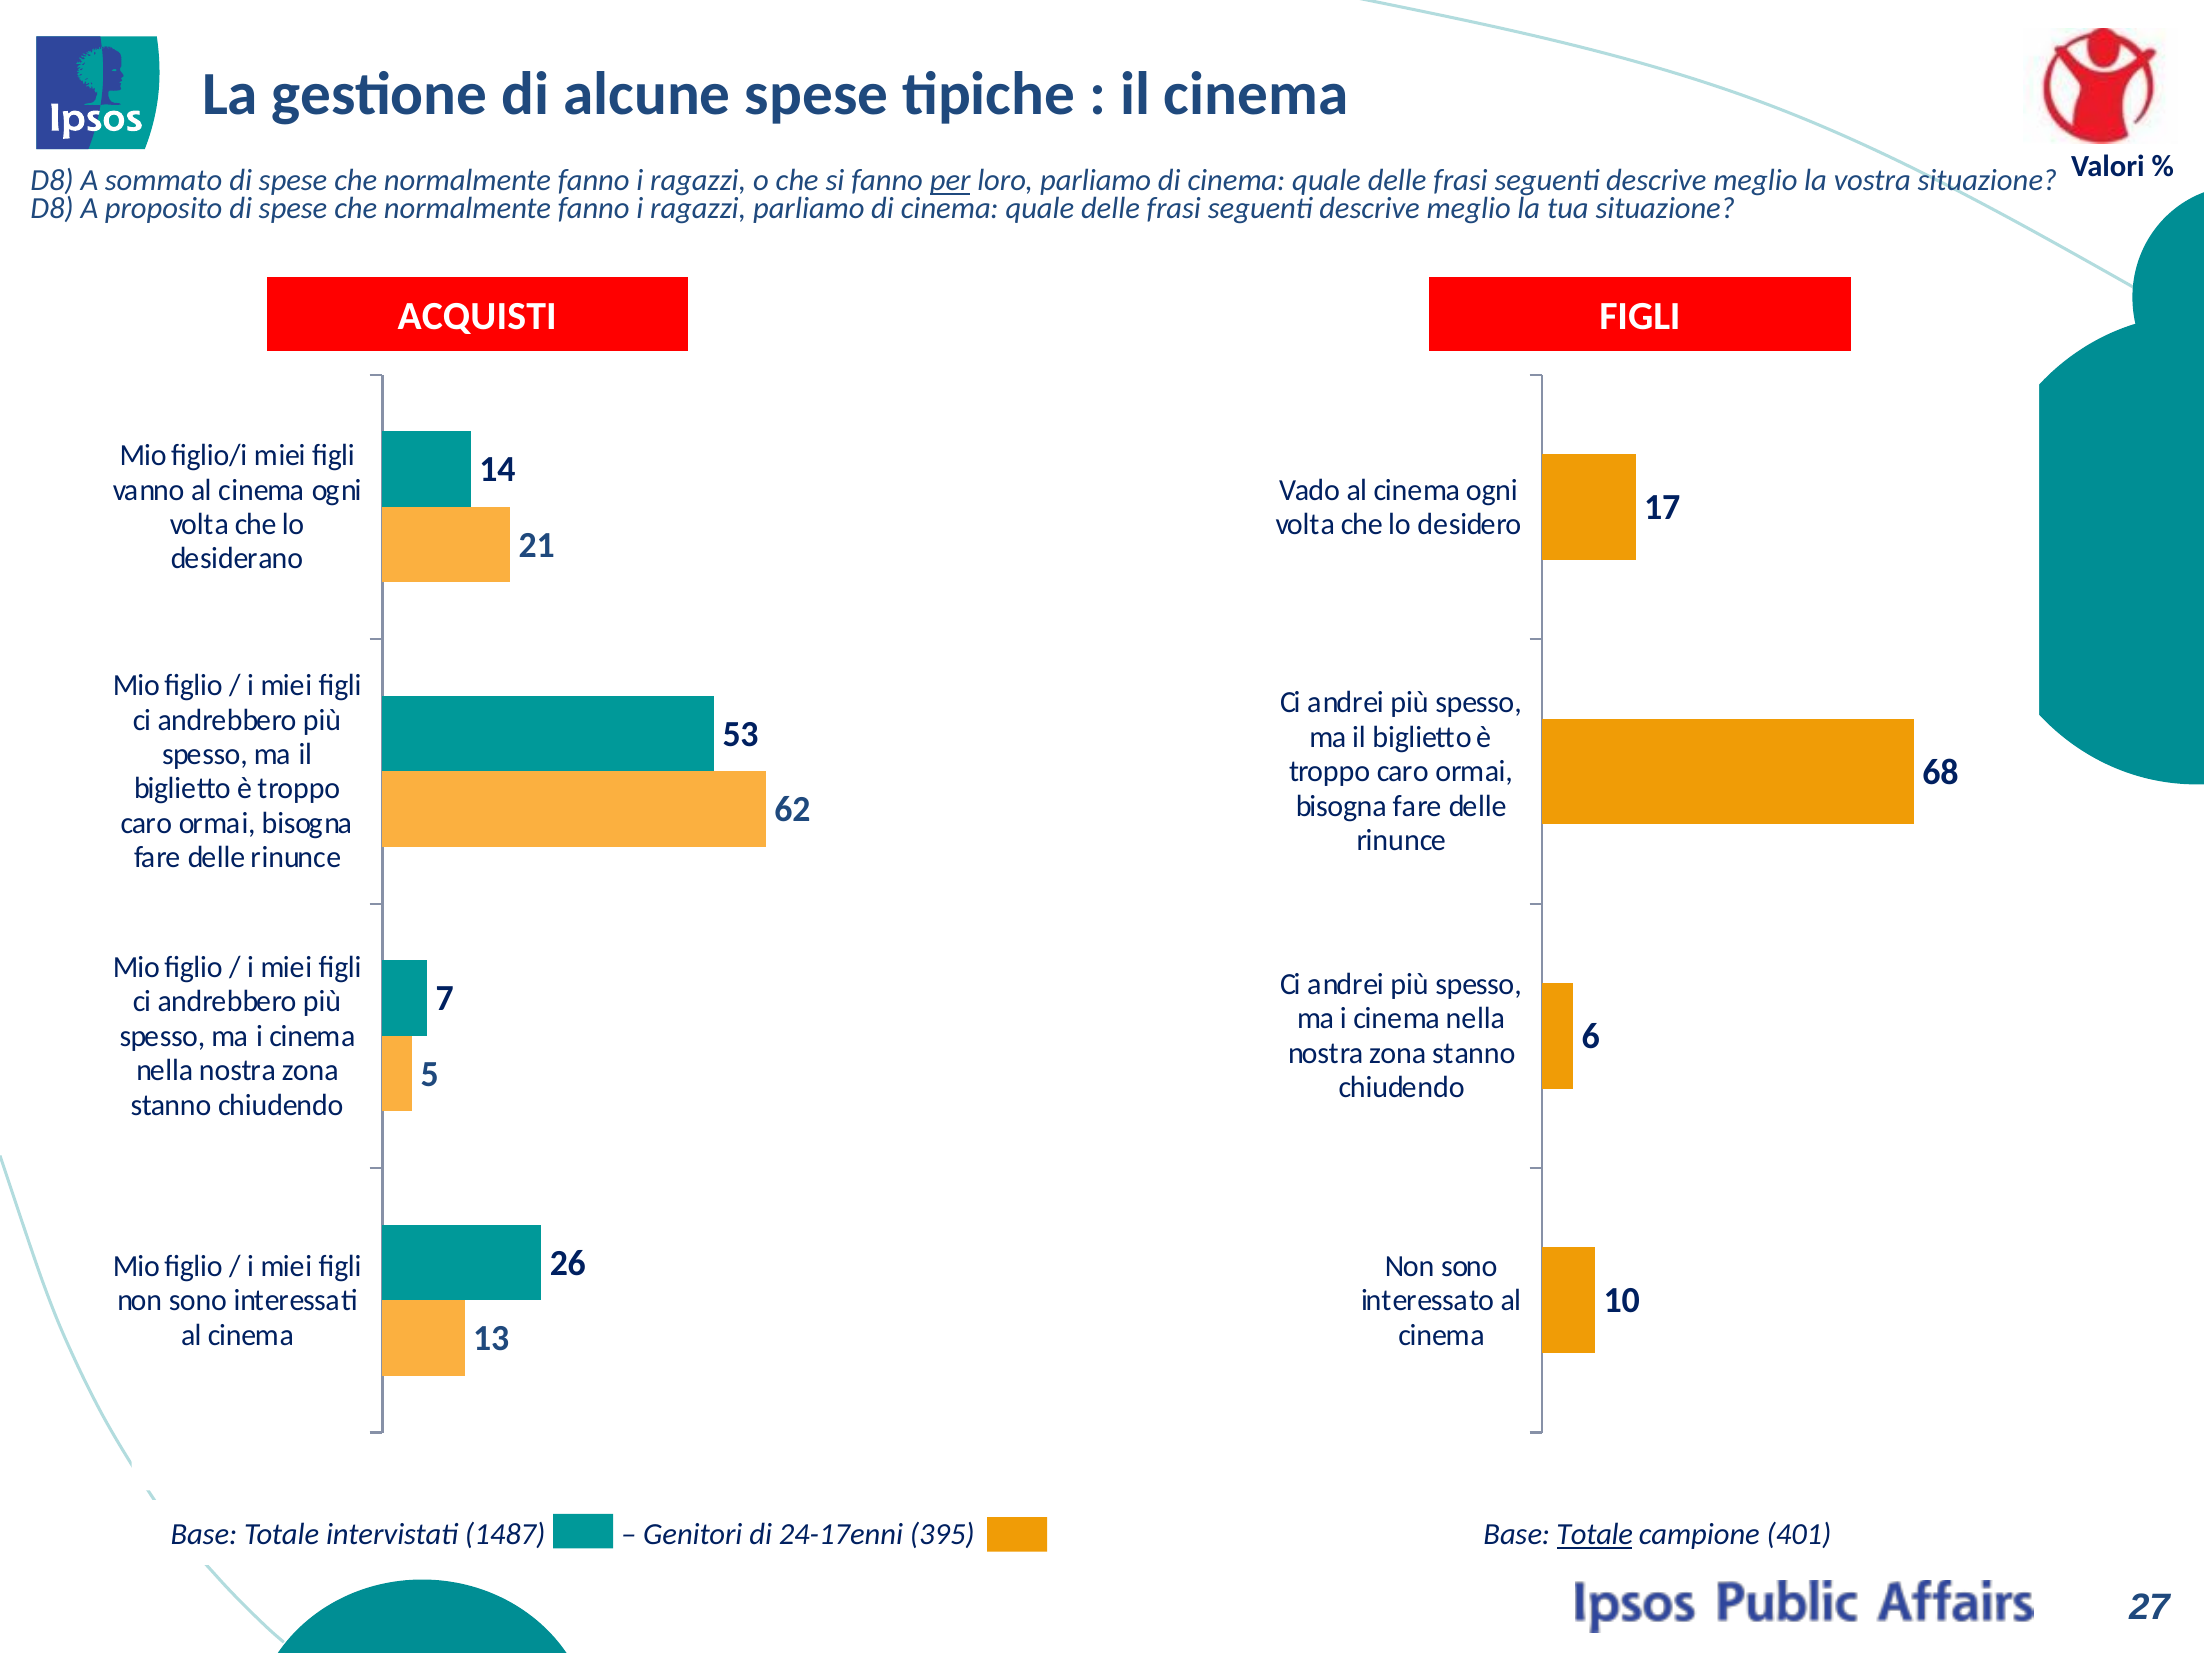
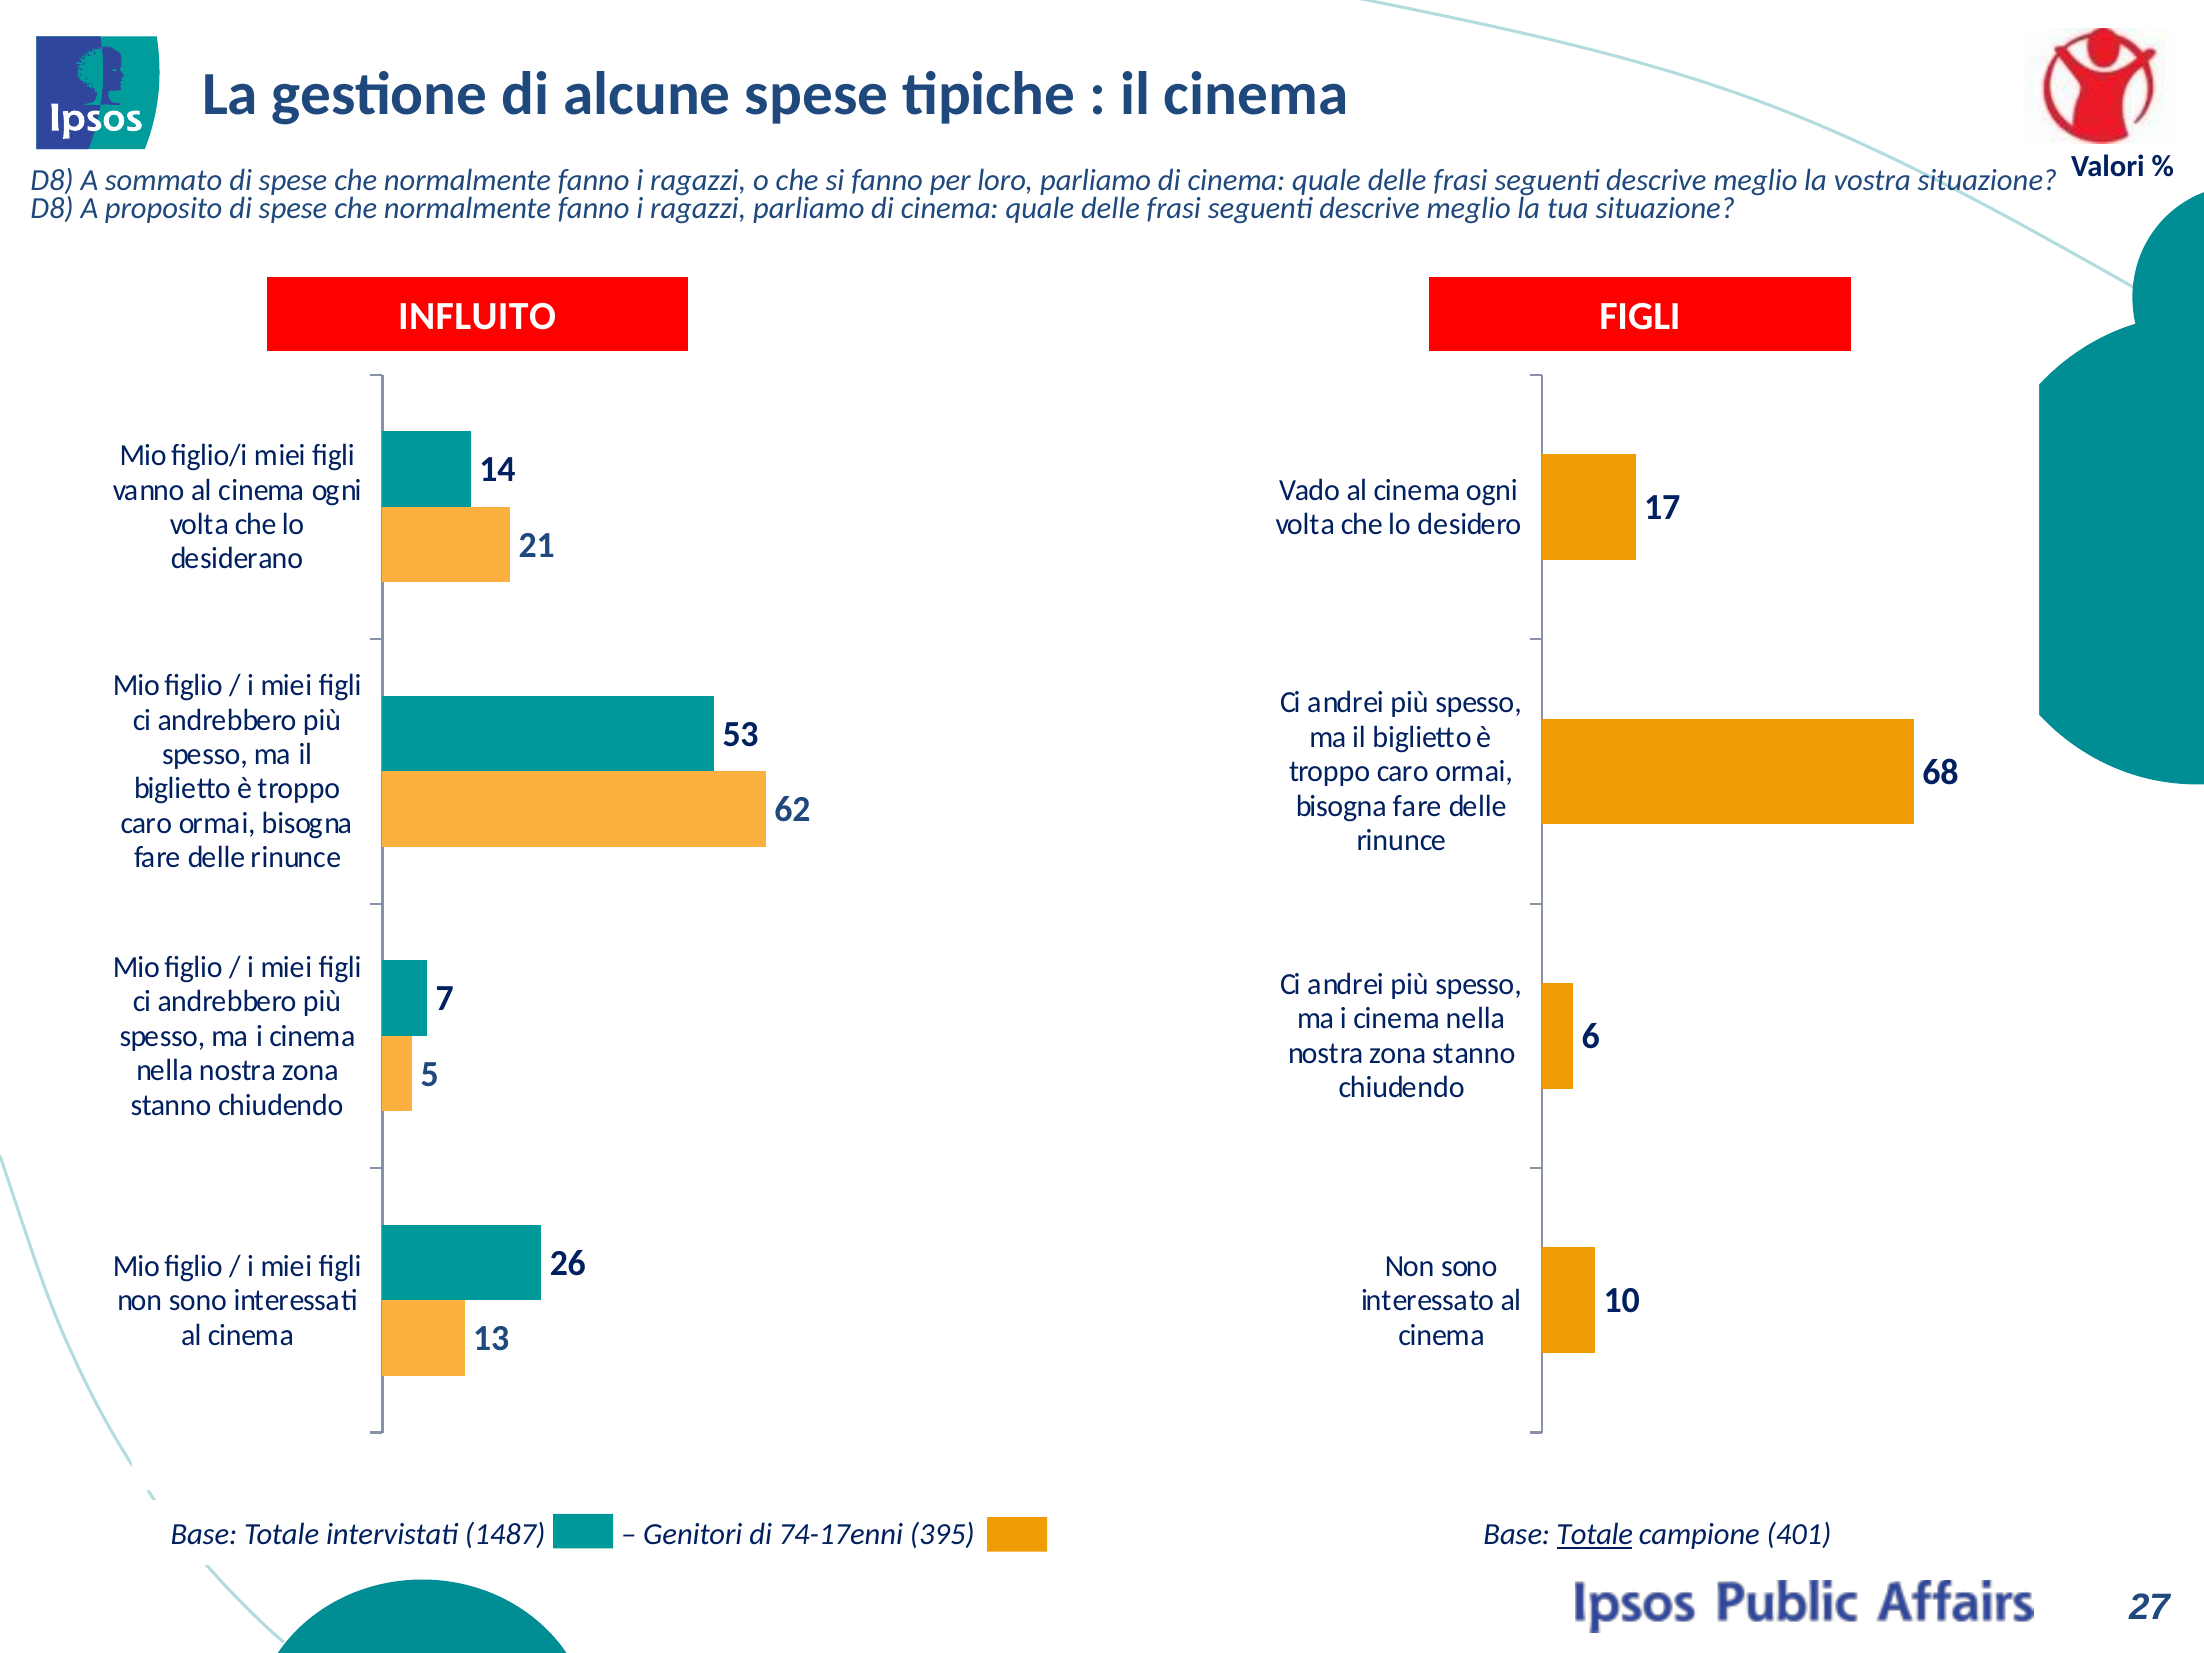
per underline: present -> none (950, 181)
ACQUISTI: ACQUISTI -> INFLUITO (477, 317)
24-17enni: 24-17enni -> 74-17enni (841, 1535)
